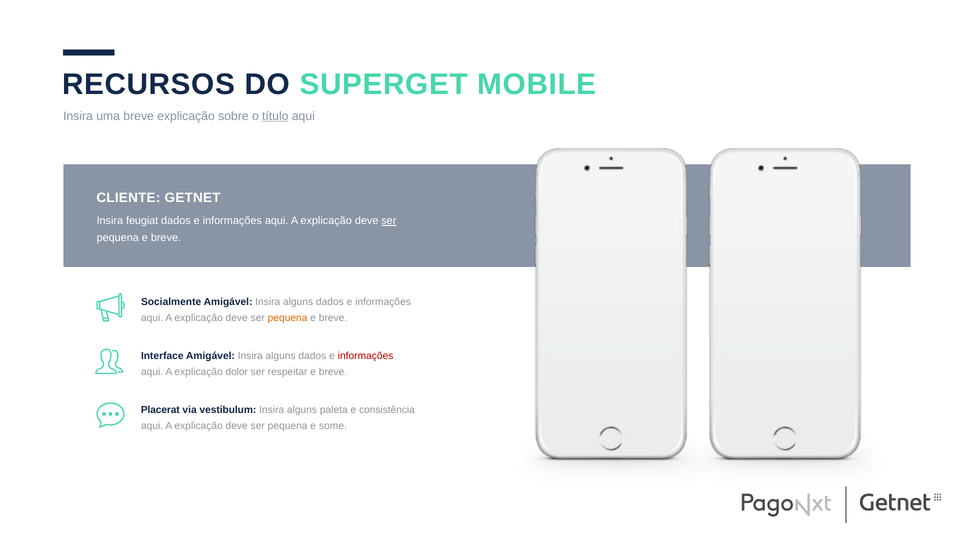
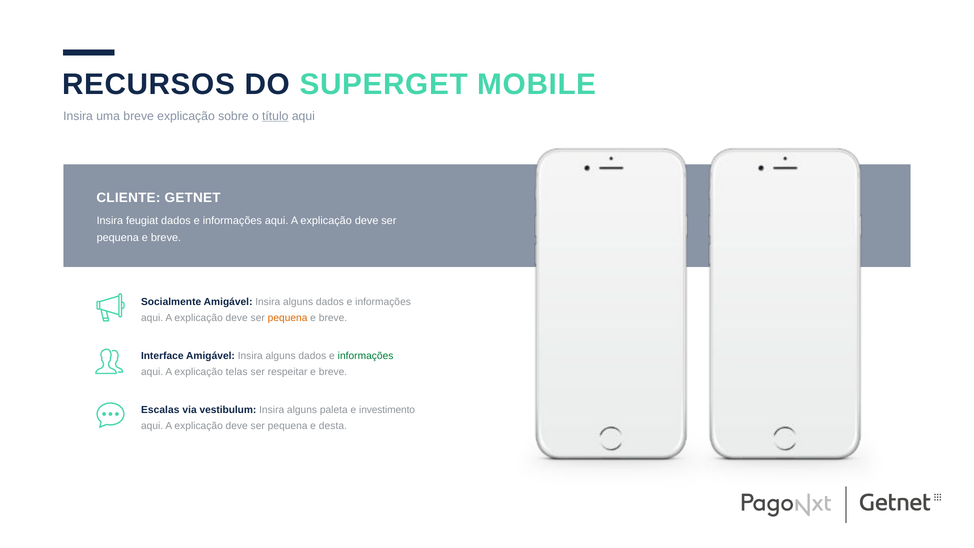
ser underline: present -> none (389, 221)
informações colour: red -> green (366, 356)
dolor: dolor -> telas (237, 372)
Placerat: Placerat -> Escalas (160, 410)
consistência: consistência -> investimento (387, 410)
some: some -> desta (333, 426)
